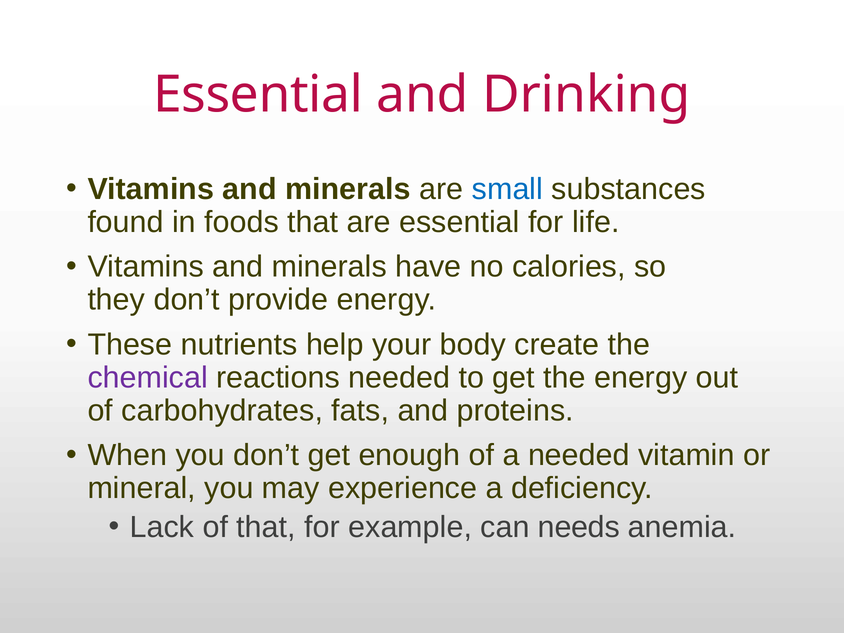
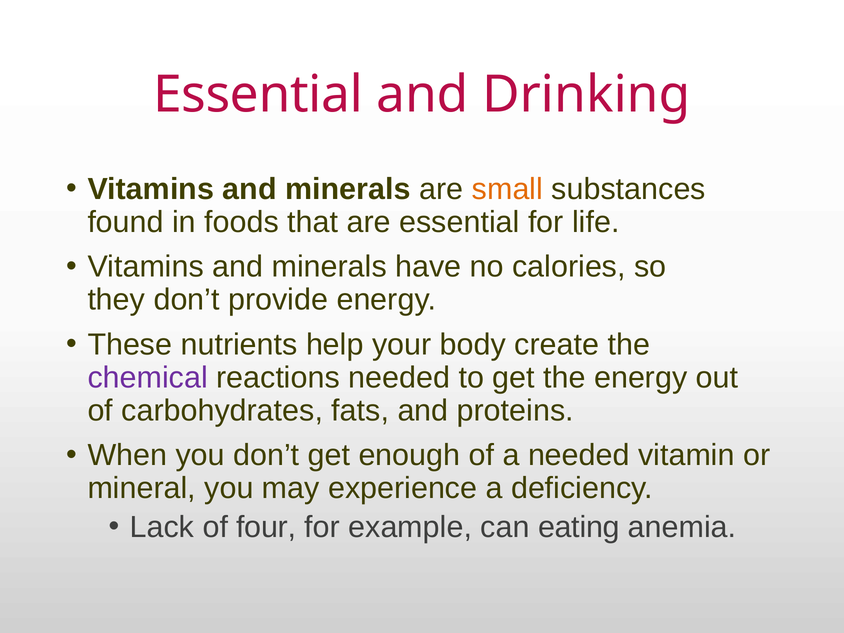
small colour: blue -> orange (507, 189)
of that: that -> four (266, 527)
needs: needs -> eating (579, 527)
